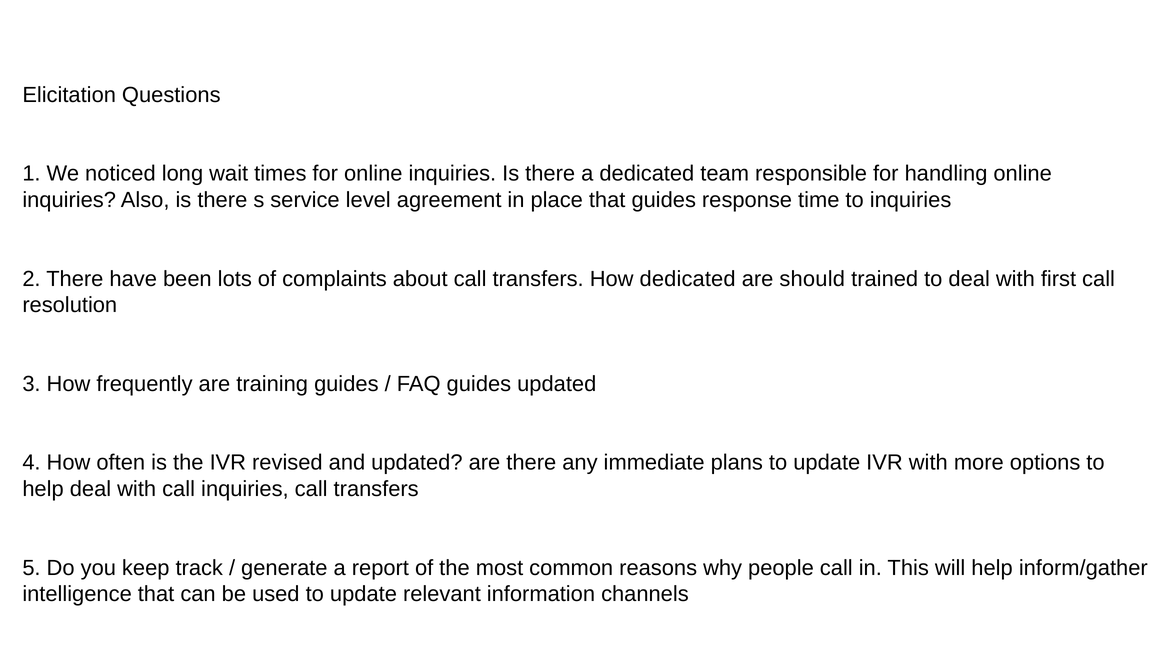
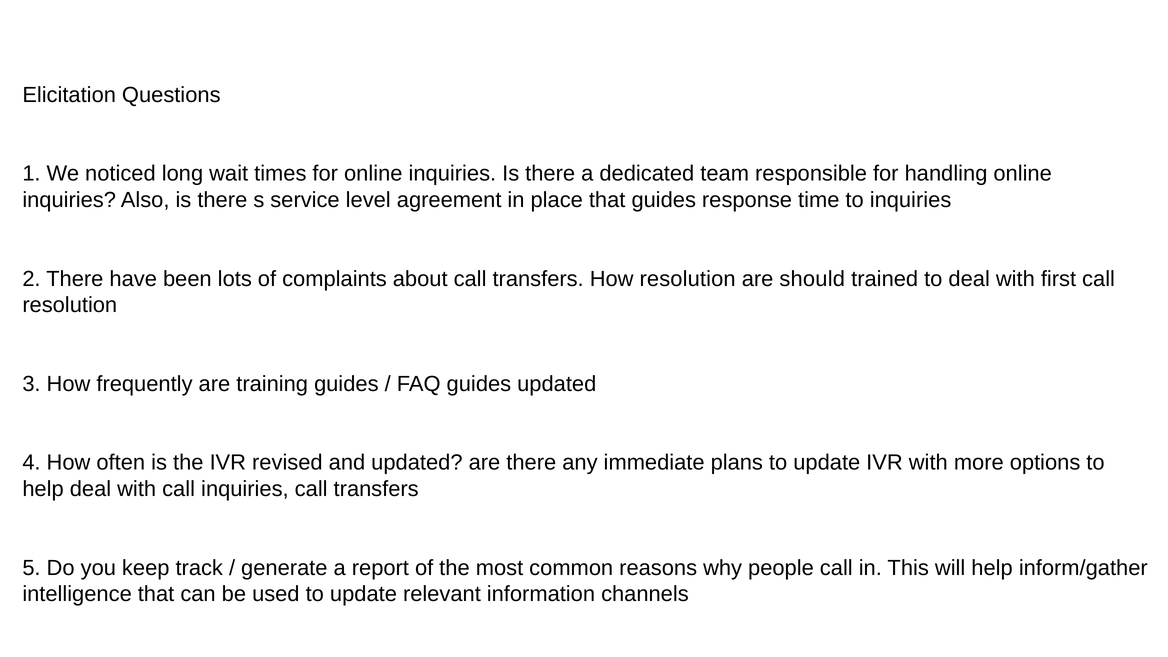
How dedicated: dedicated -> resolution (688, 279)
